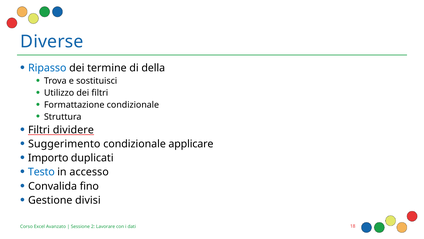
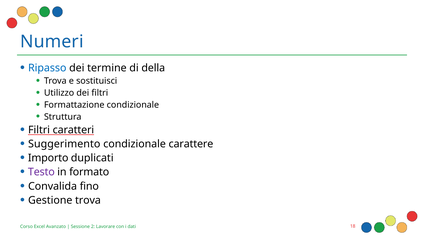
Diverse: Diverse -> Numeri (52, 42)
dividere: dividere -> caratteri (73, 130)
applicare: applicare -> carattere (191, 144)
Testo colour: blue -> purple (41, 172)
accesso: accesso -> formato (89, 172)
Gestione divisi: divisi -> trova (88, 200)
